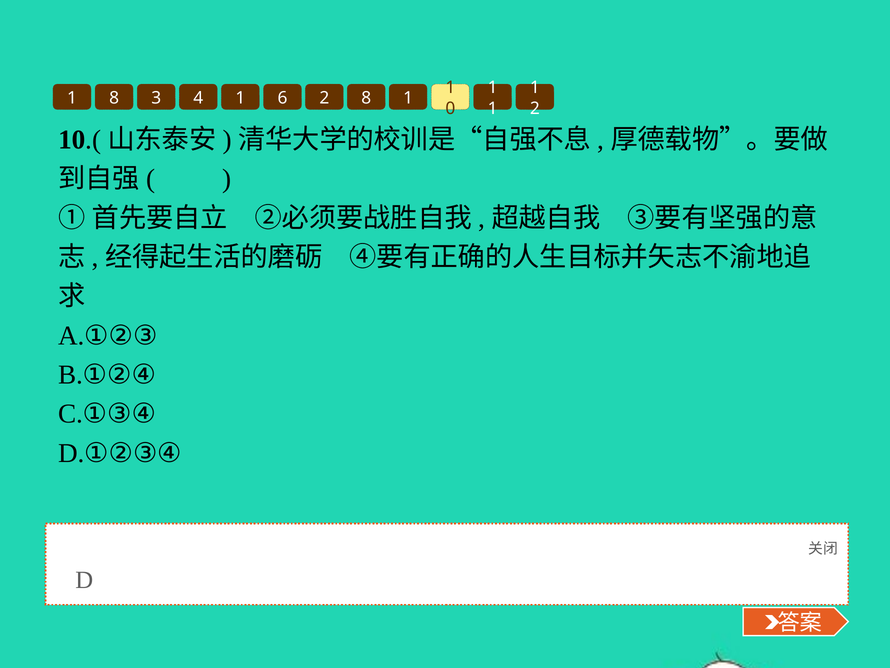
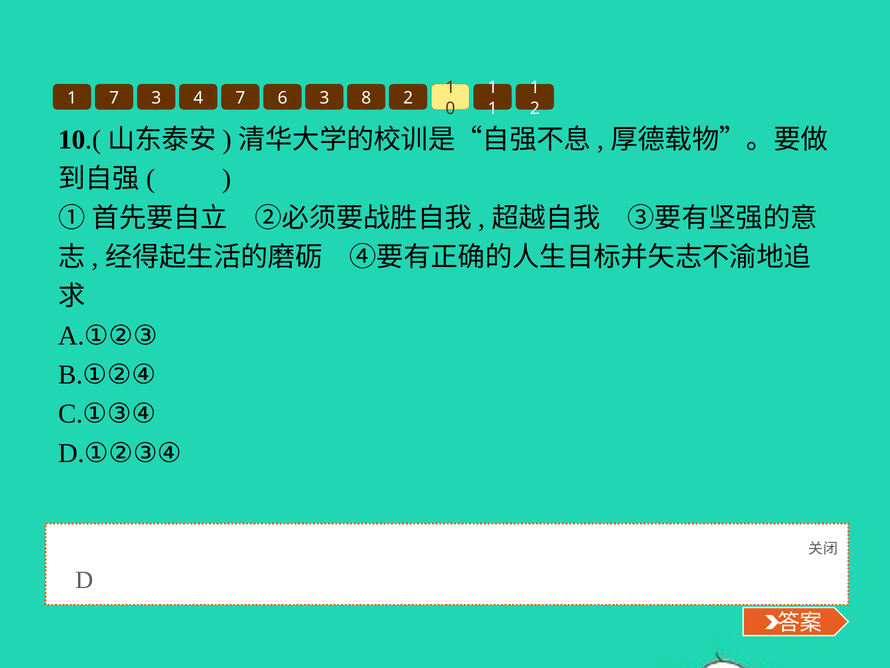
1 8: 8 -> 7 (114, 98)
4 1: 1 -> 7 (240, 98)
6 2: 2 -> 3 (324, 98)
8 1: 1 -> 2 (408, 98)
